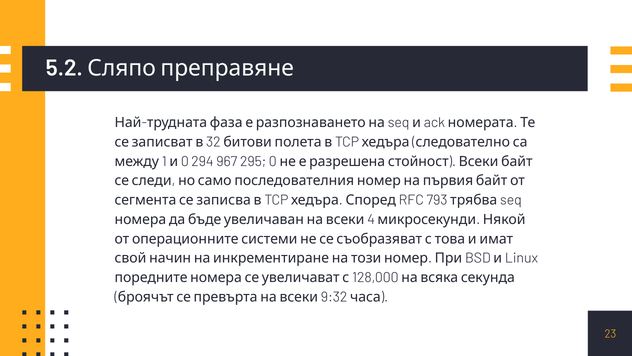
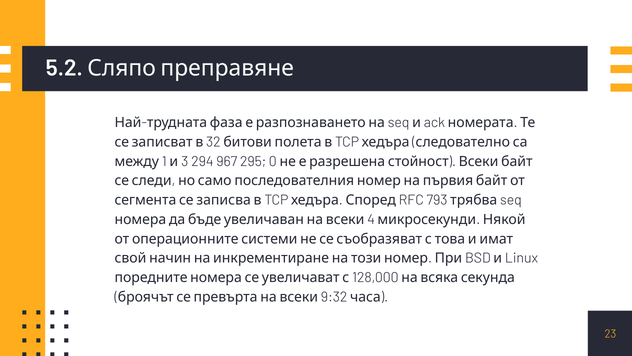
1 0: 0 -> 3 (185, 161)
